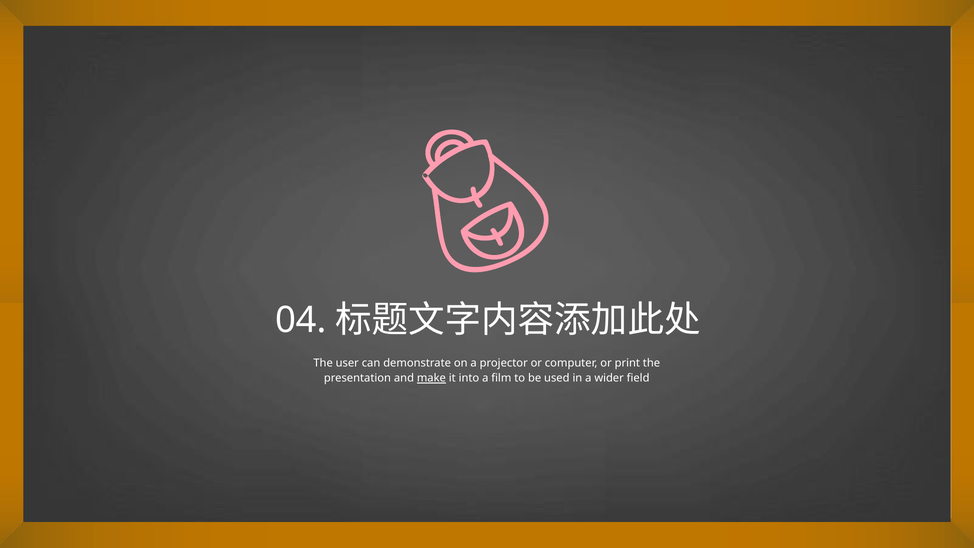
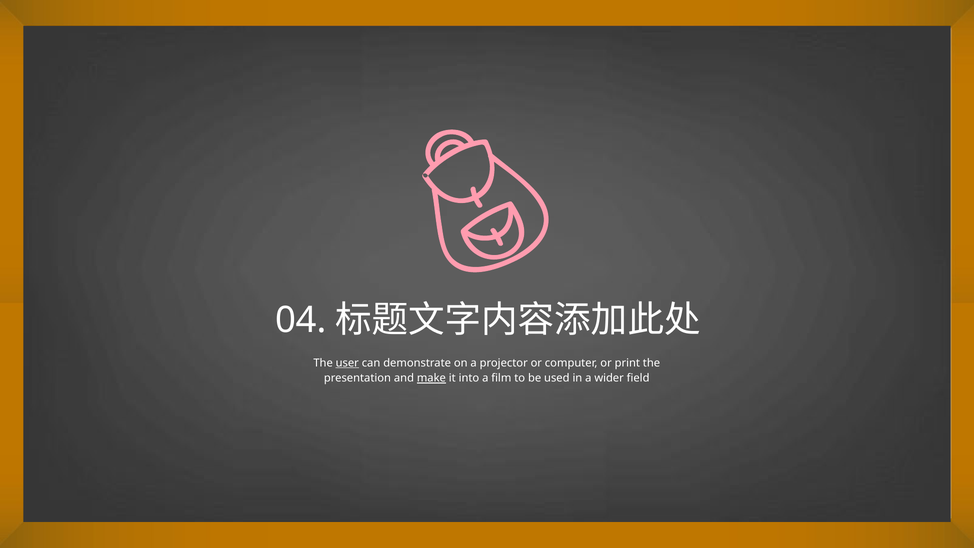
user underline: none -> present (347, 363)
